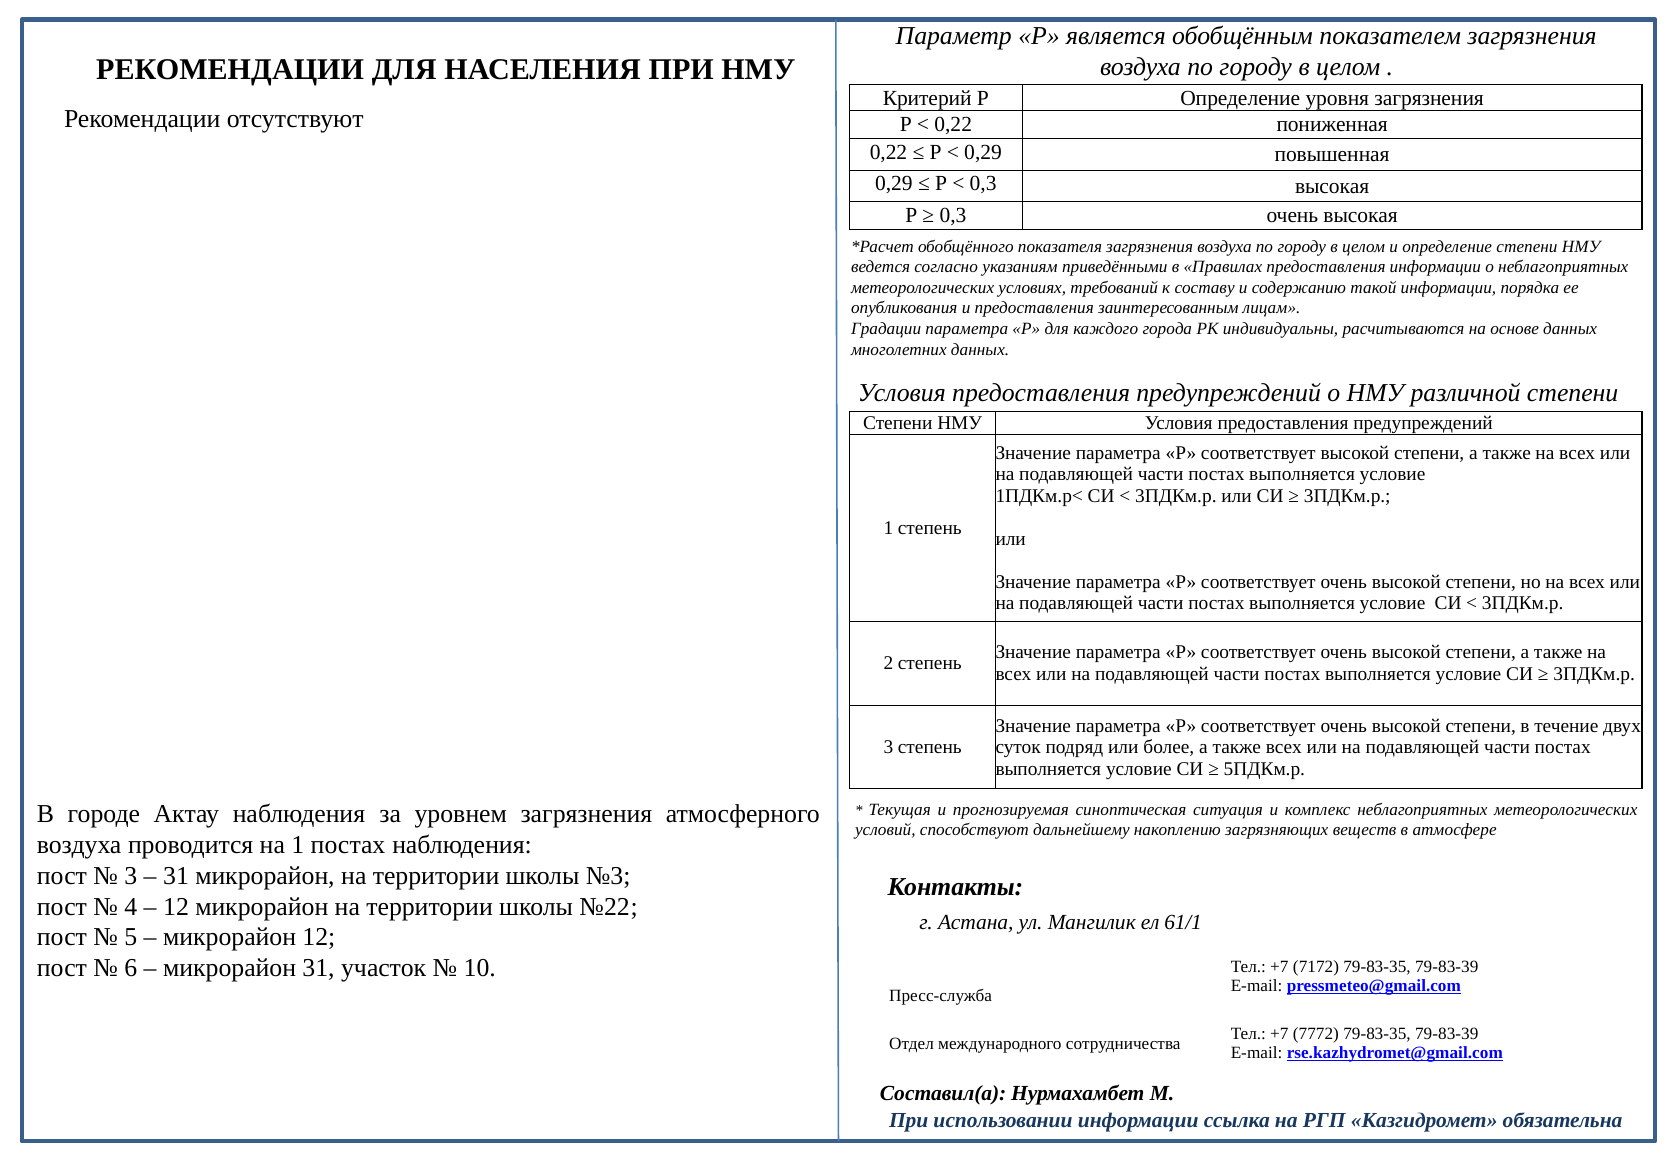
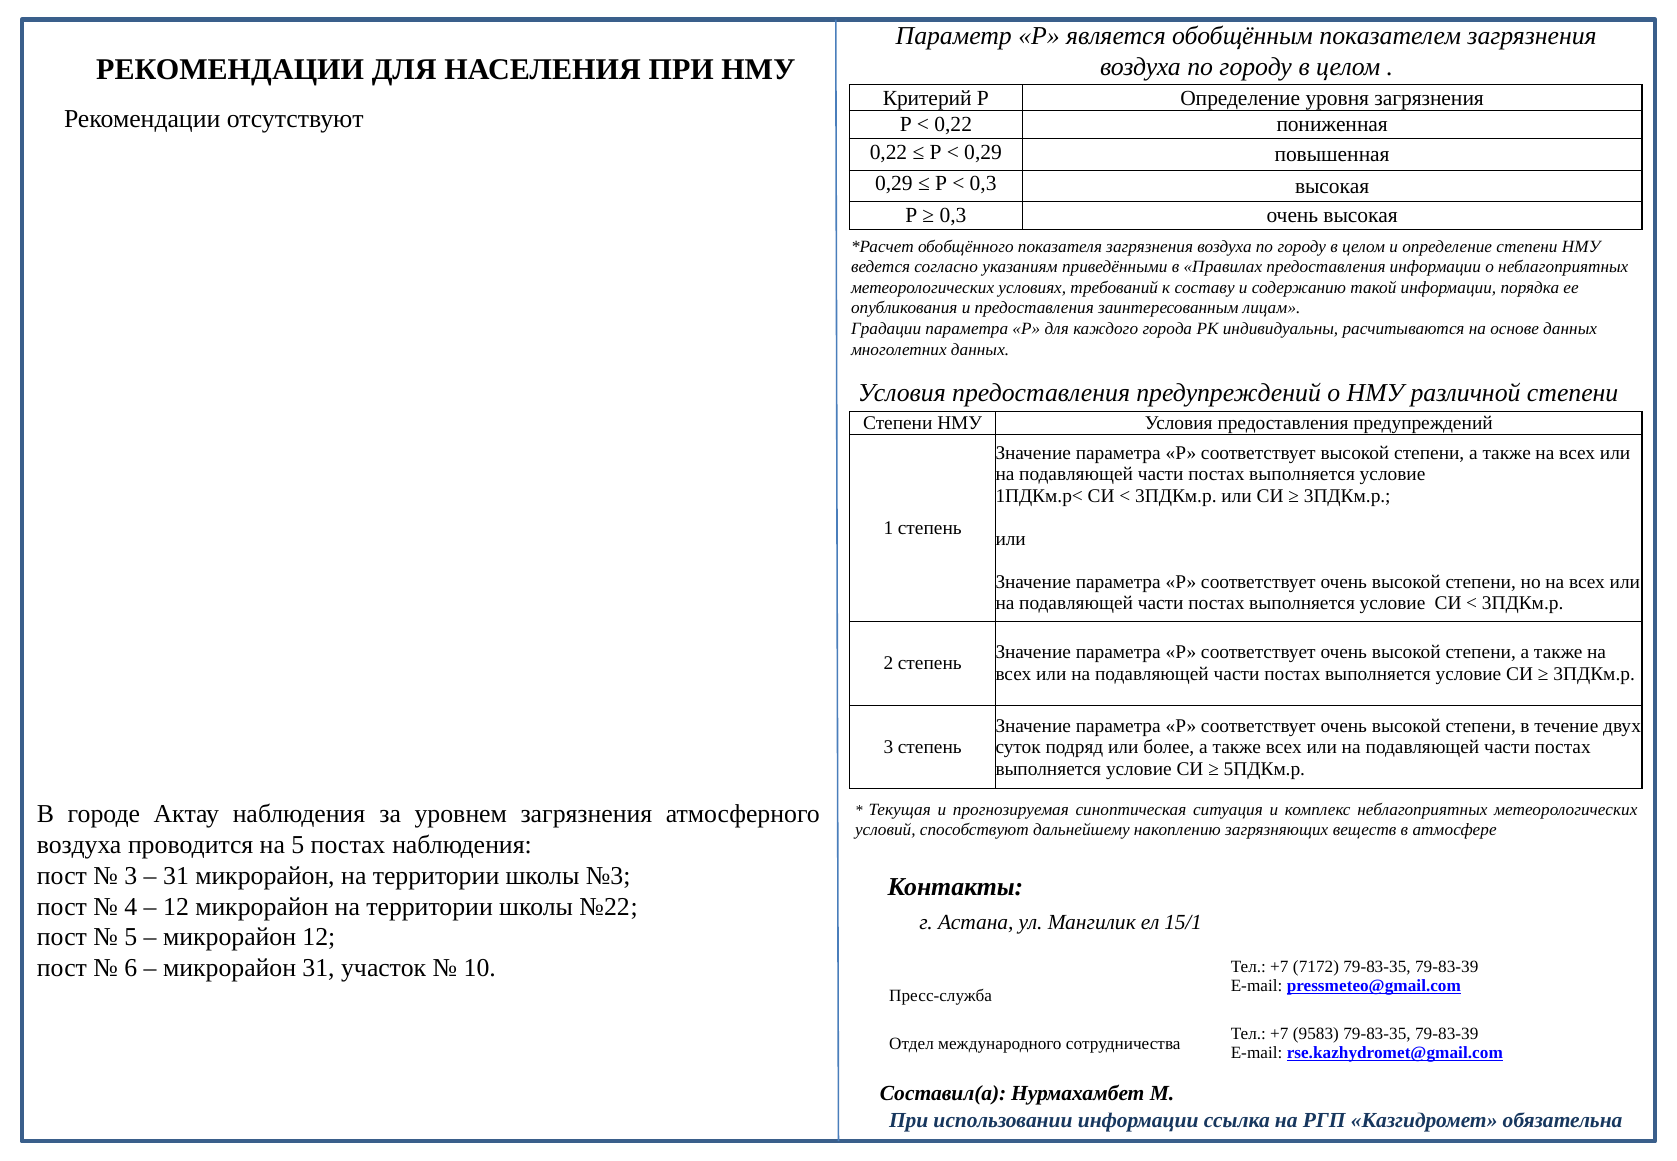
на 1: 1 -> 5 (298, 845)
61/1: 61/1 -> 15/1 (1183, 922)
7772: 7772 -> 9583 (1316, 1034)
